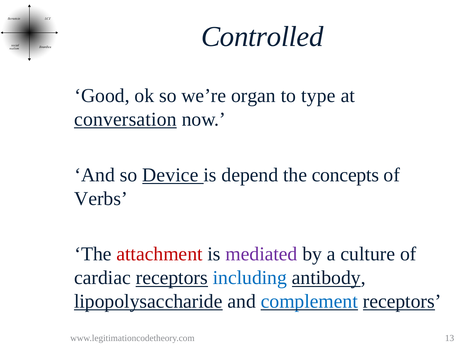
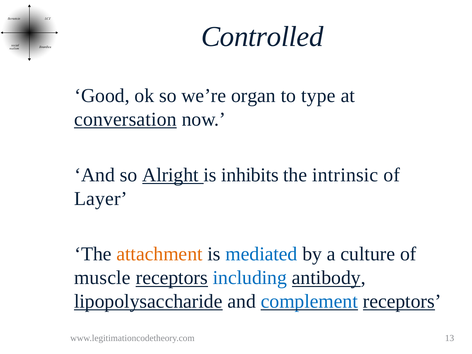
Device: Device -> Alright (170, 175)
depend: depend -> inhibits (250, 175)
concepts: concepts -> intrinsic (345, 175)
Verbs: Verbs -> Layer (101, 199)
attachment colour: red -> orange (160, 254)
mediated colour: purple -> blue (262, 254)
cardiac: cardiac -> muscle (102, 278)
